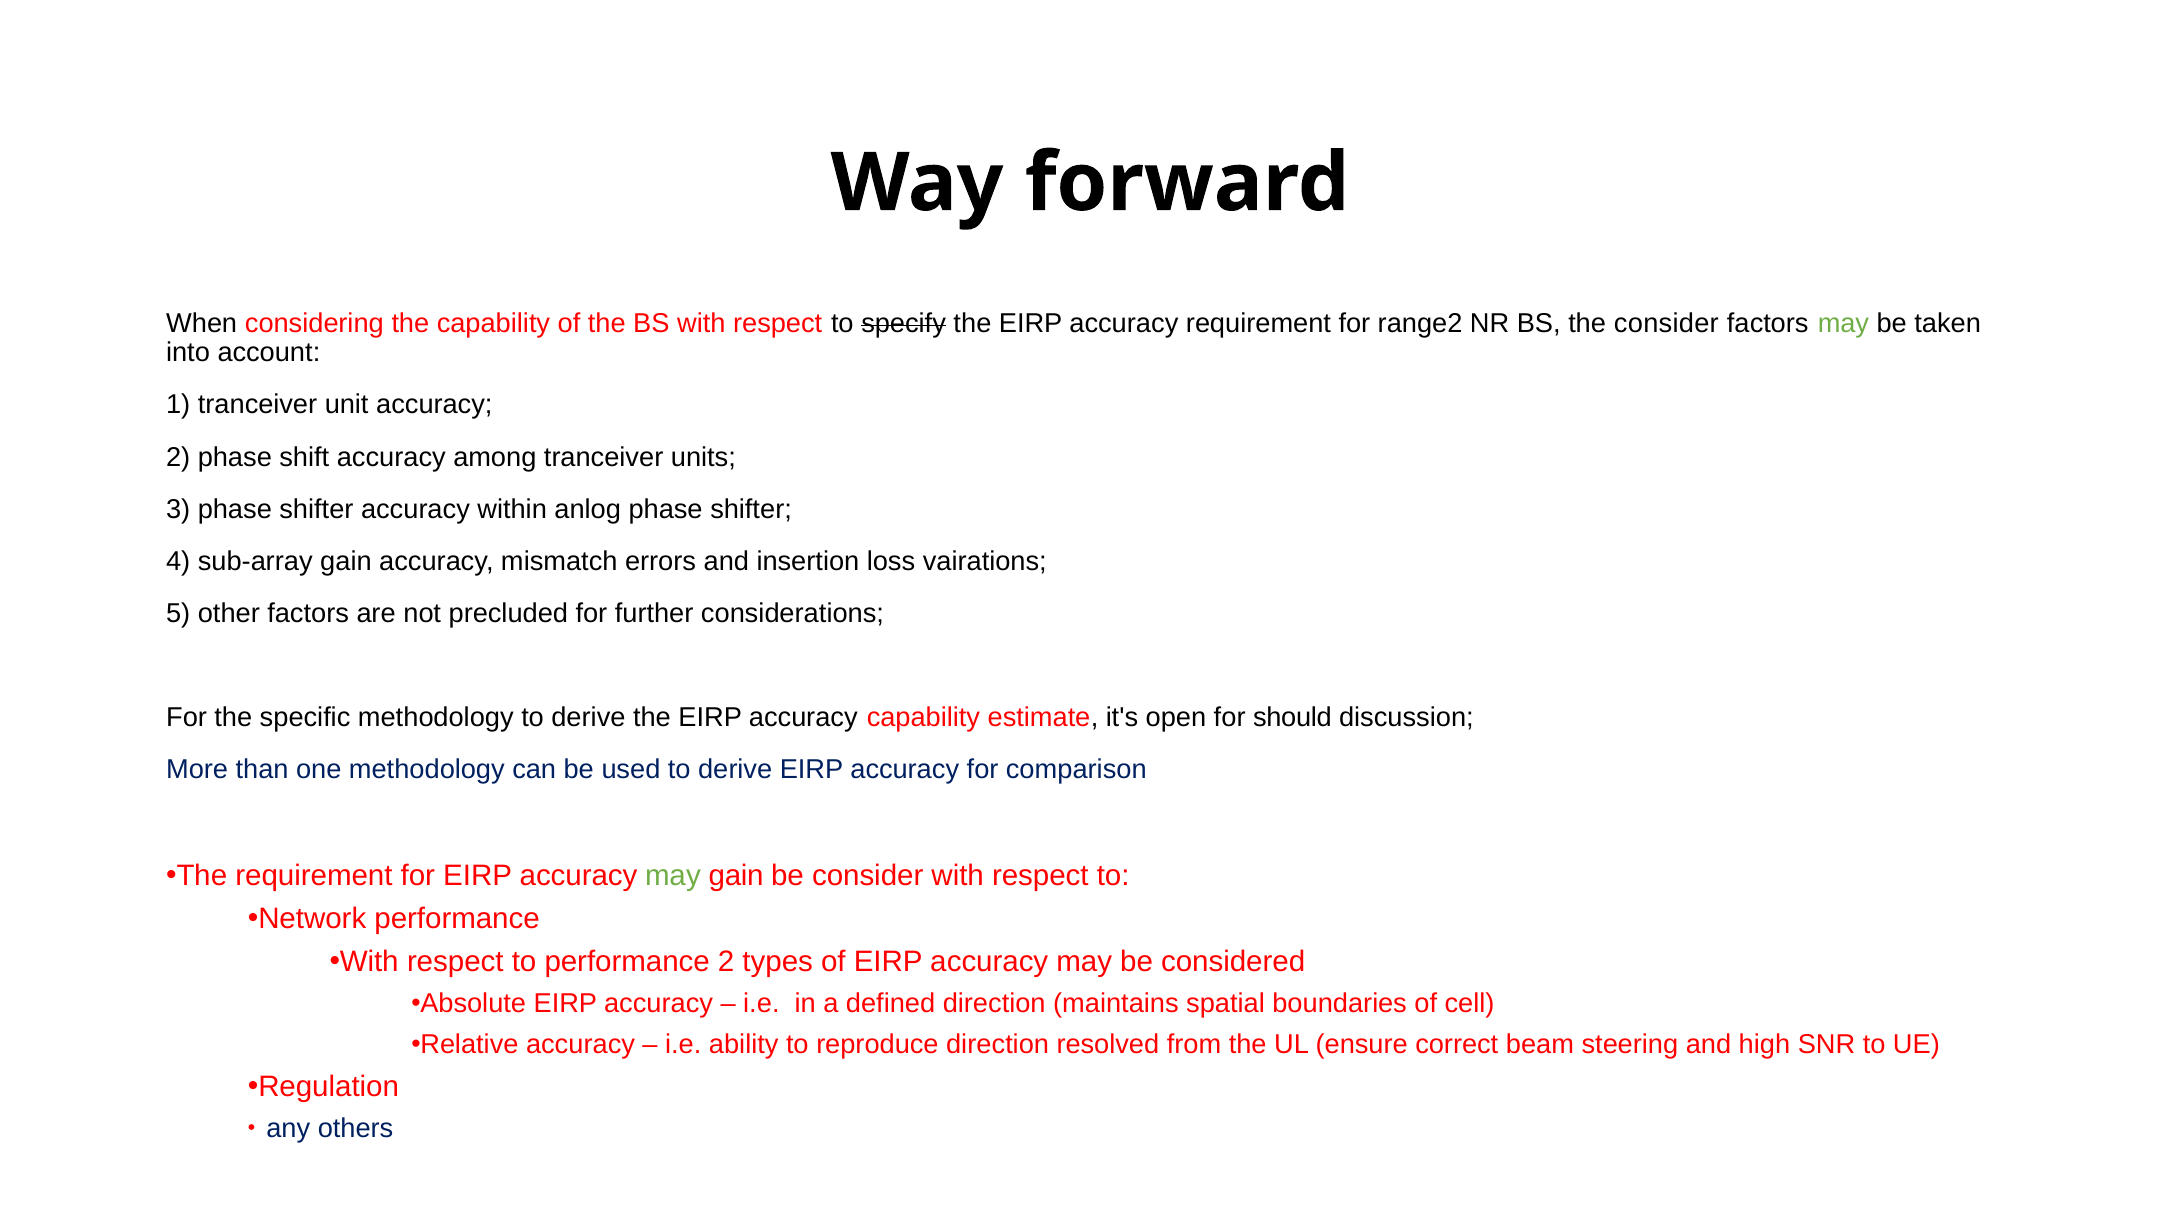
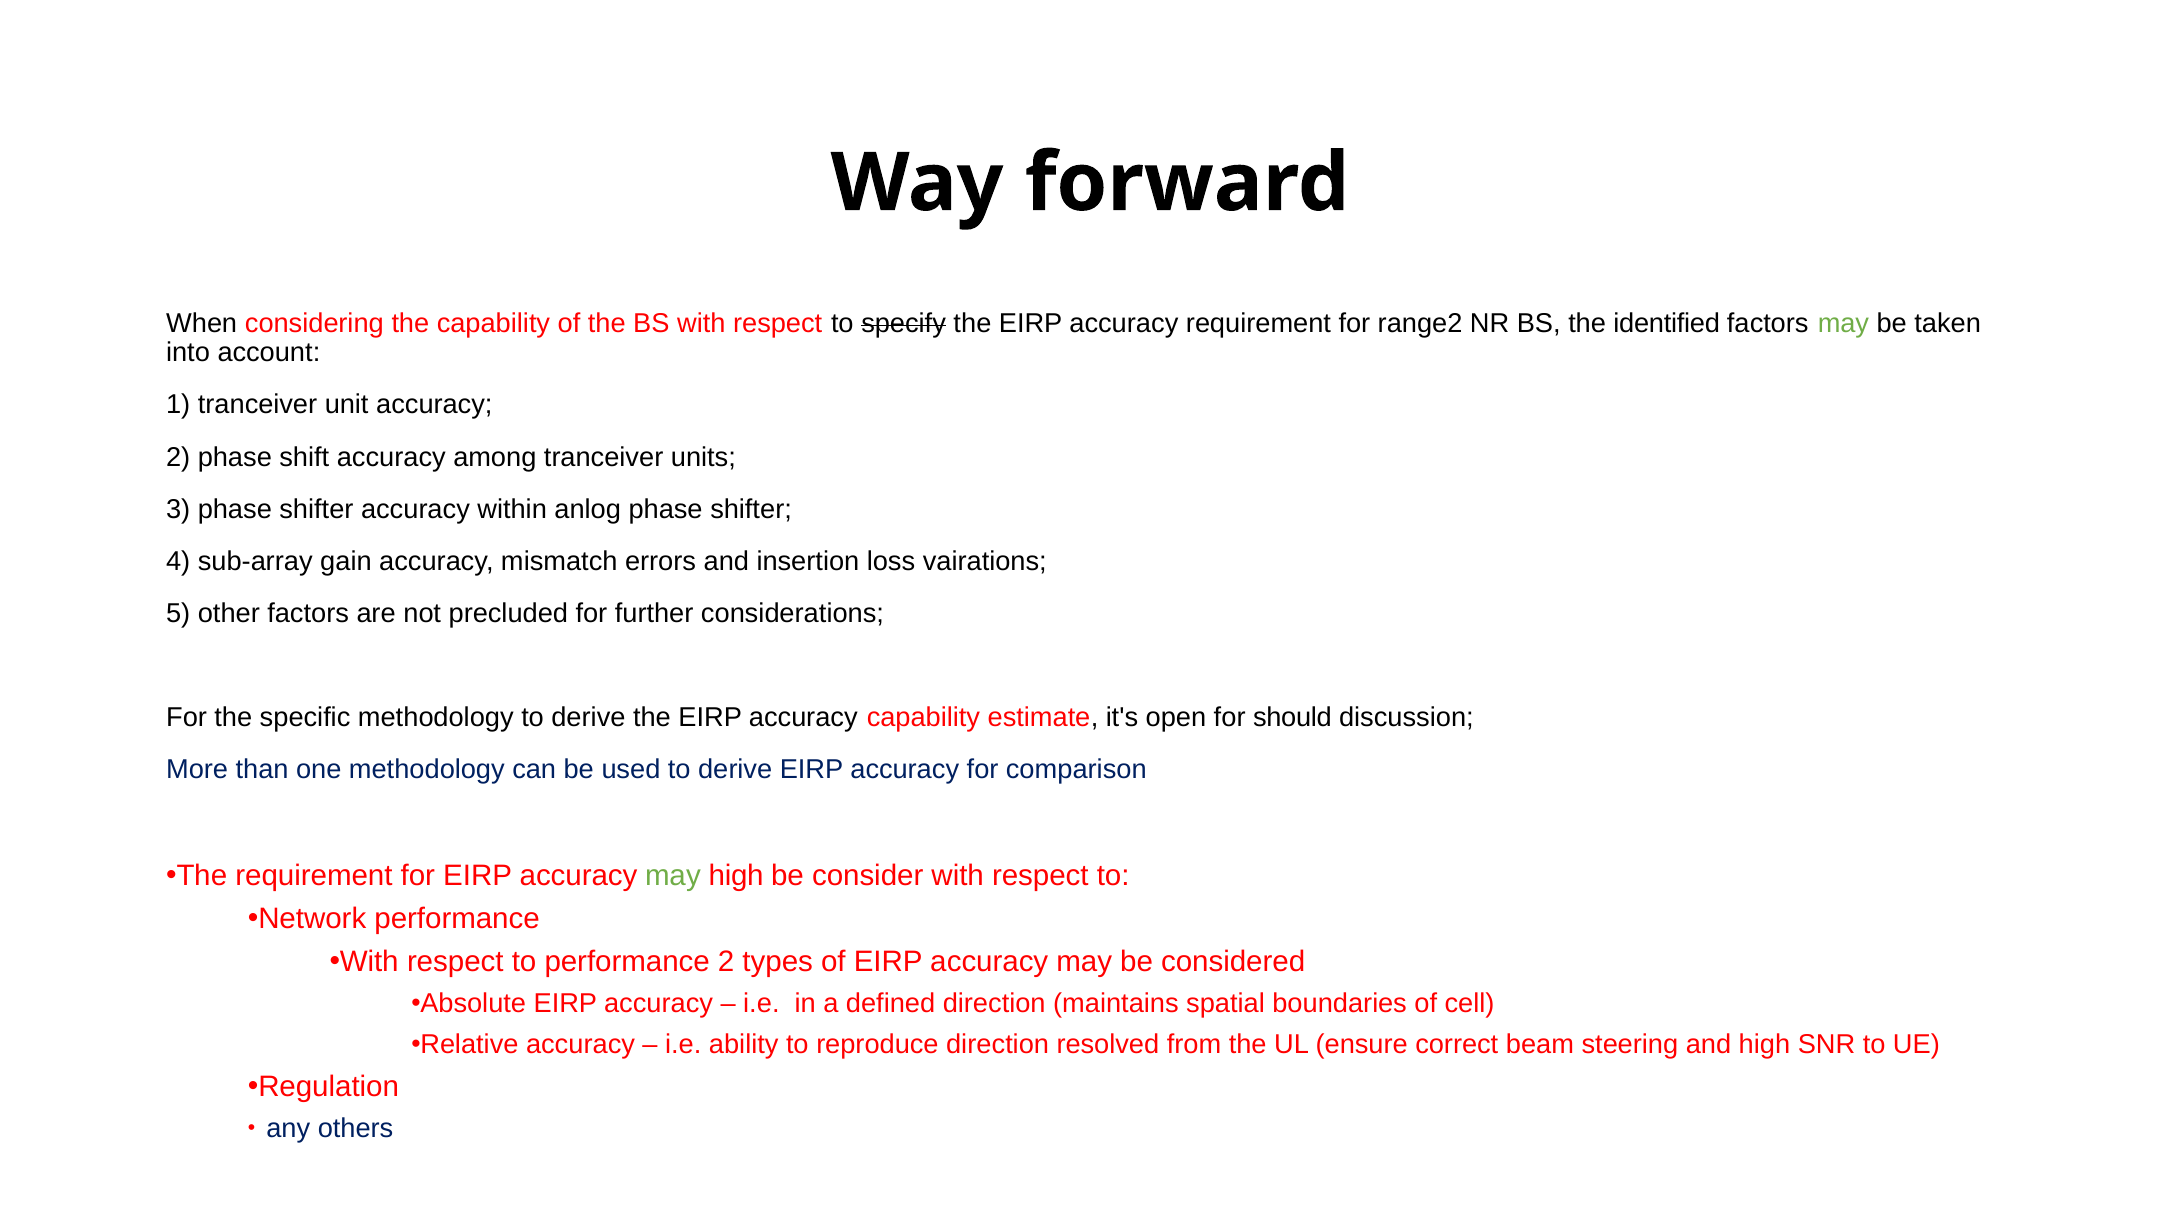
the consider: consider -> identified (1667, 323)
may gain: gain -> high (736, 875)
